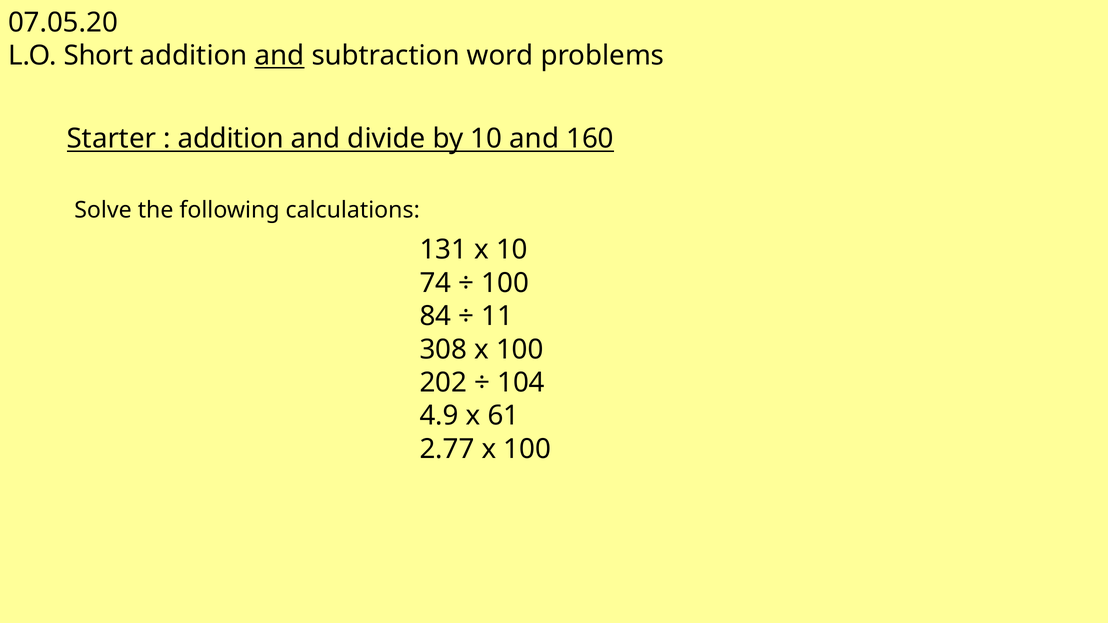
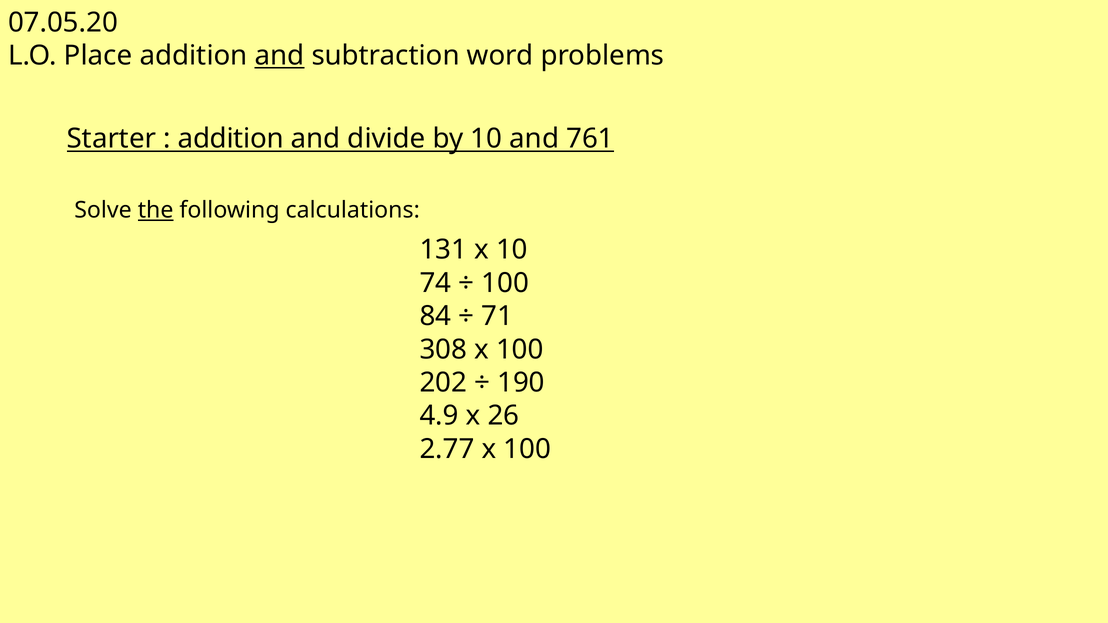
Short: Short -> Place (98, 56)
160: 160 -> 761 (590, 139)
the underline: none -> present (156, 210)
11: 11 -> 71 (497, 316)
104: 104 -> 190 (521, 383)
61: 61 -> 26 (503, 416)
